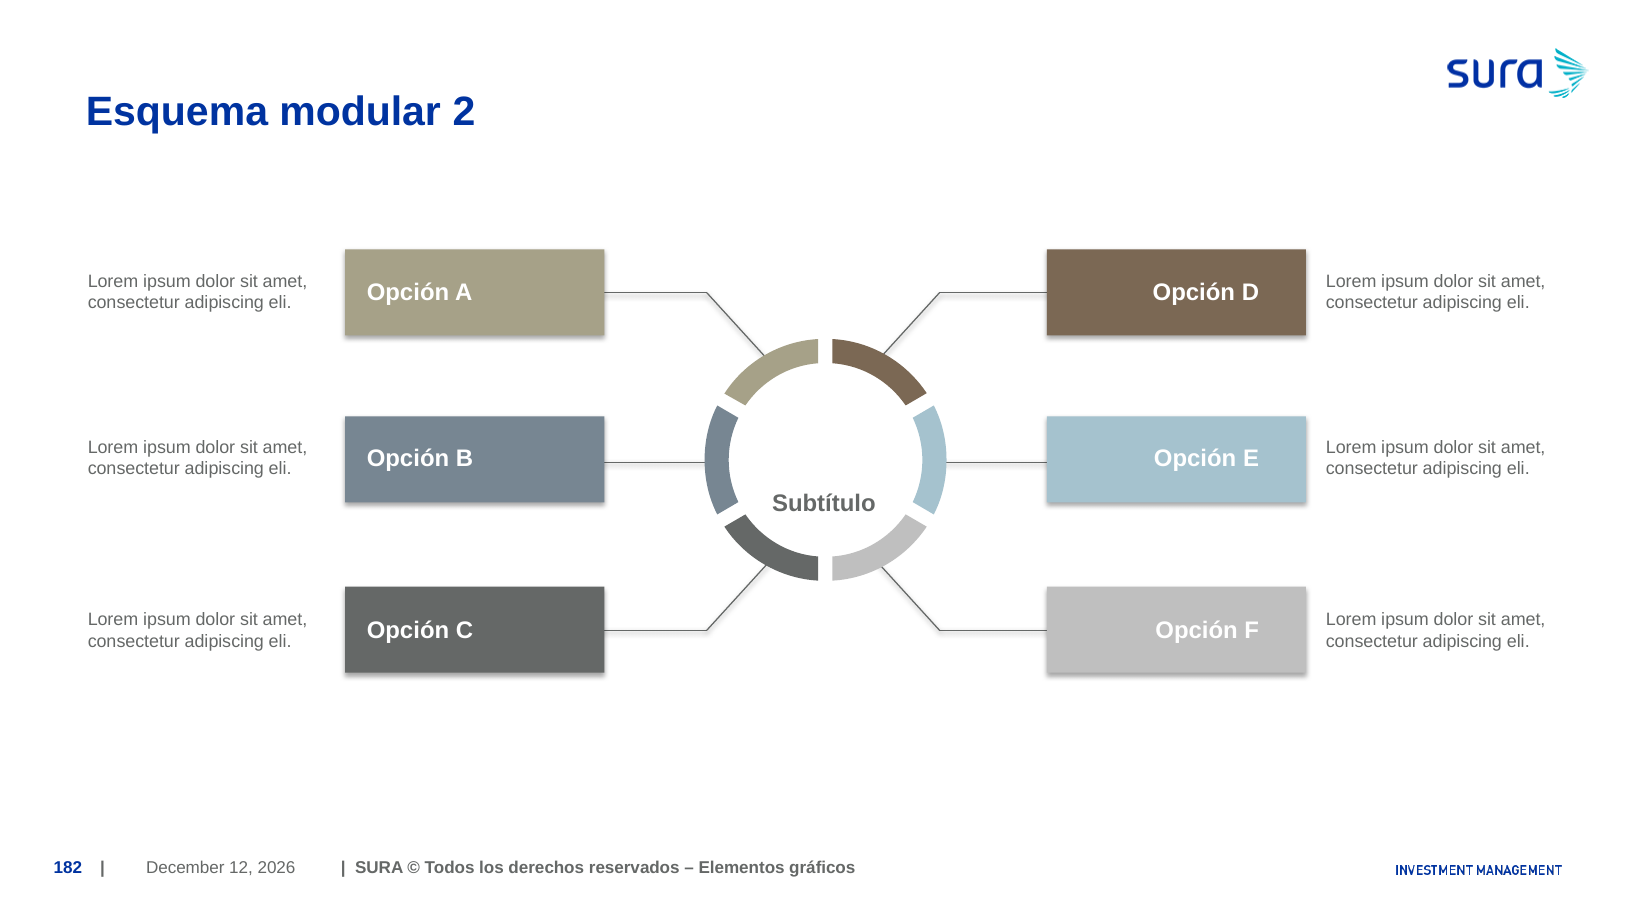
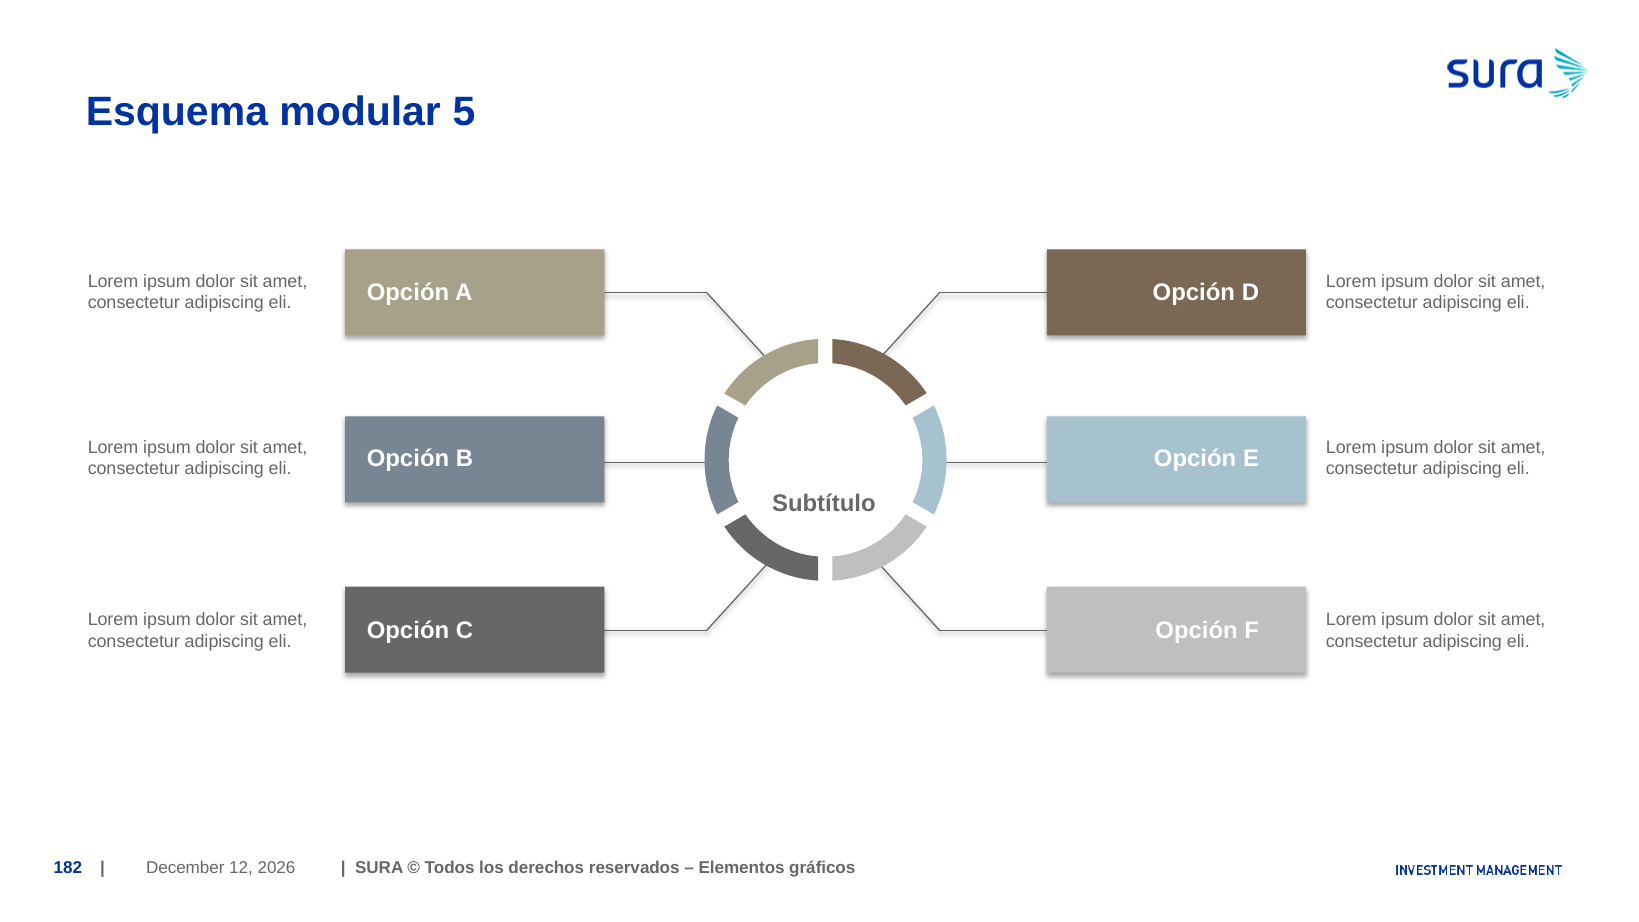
2: 2 -> 5 (464, 112)
